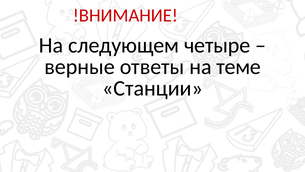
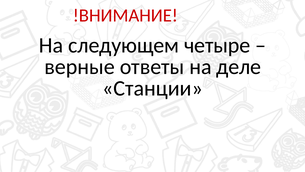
теме: теме -> деле (239, 67)
